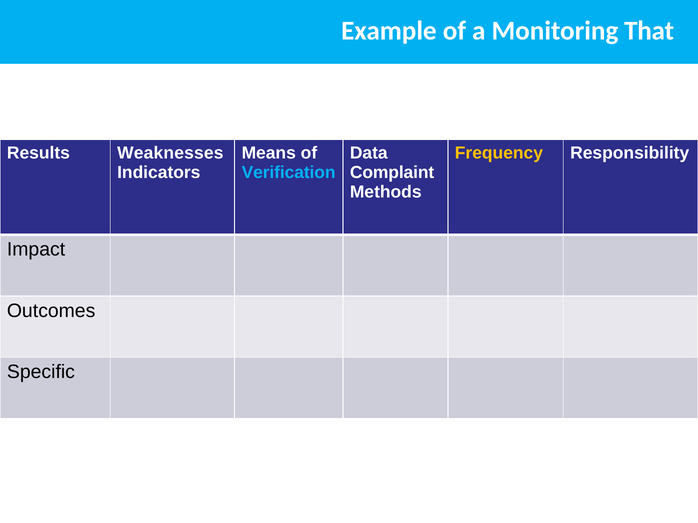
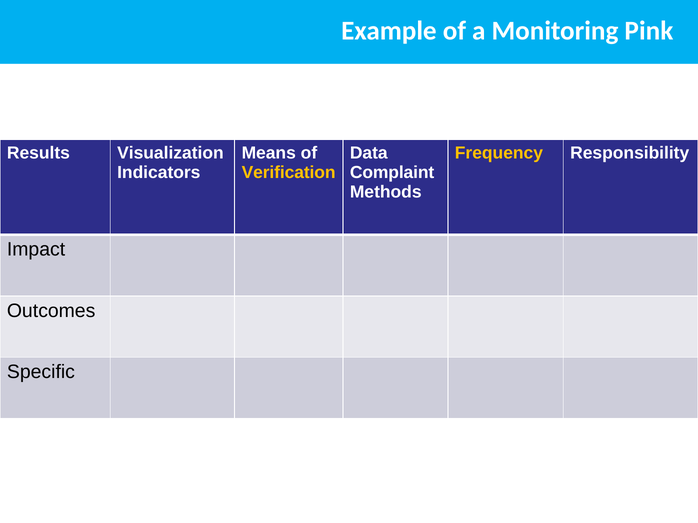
That: That -> Pink (649, 31)
Weaknesses: Weaknesses -> Visualization (170, 153)
Verification colour: light blue -> yellow (289, 173)
